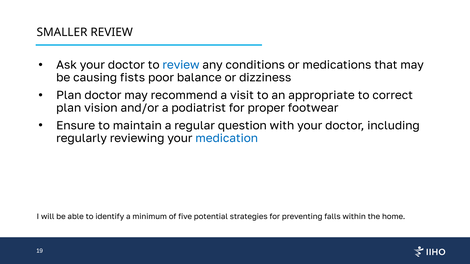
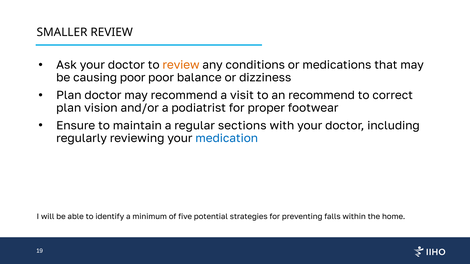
review colour: blue -> orange (181, 65)
causing fists: fists -> poor (133, 78)
an appropriate: appropriate -> recommend (322, 95)
question: question -> sections (242, 126)
